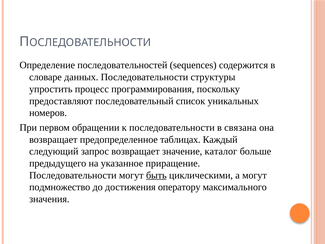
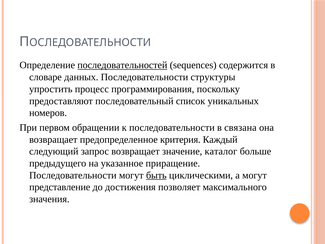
последовательностей underline: none -> present (122, 65)
таблицах: таблицах -> критерия (180, 139)
подмножество: подмножество -> представление (60, 187)
оператору: оператору -> позволяет (179, 187)
